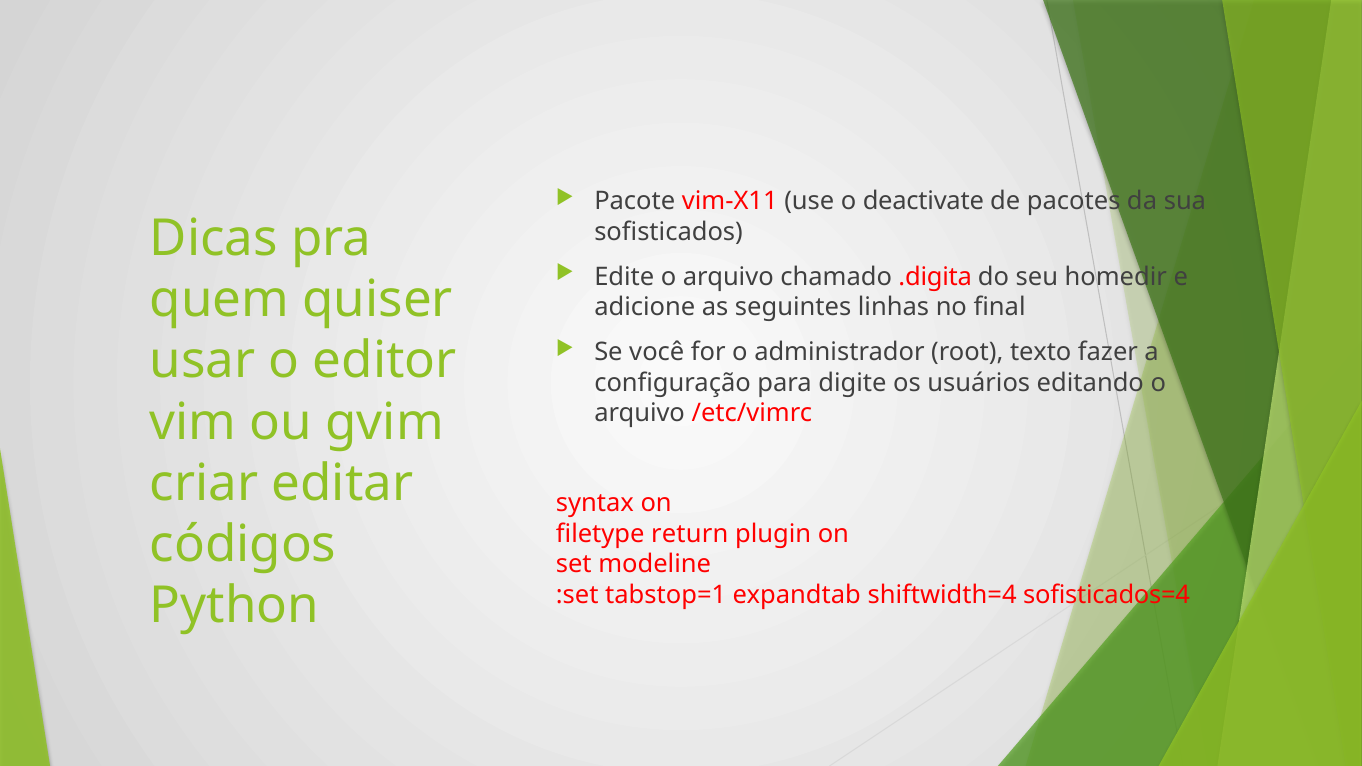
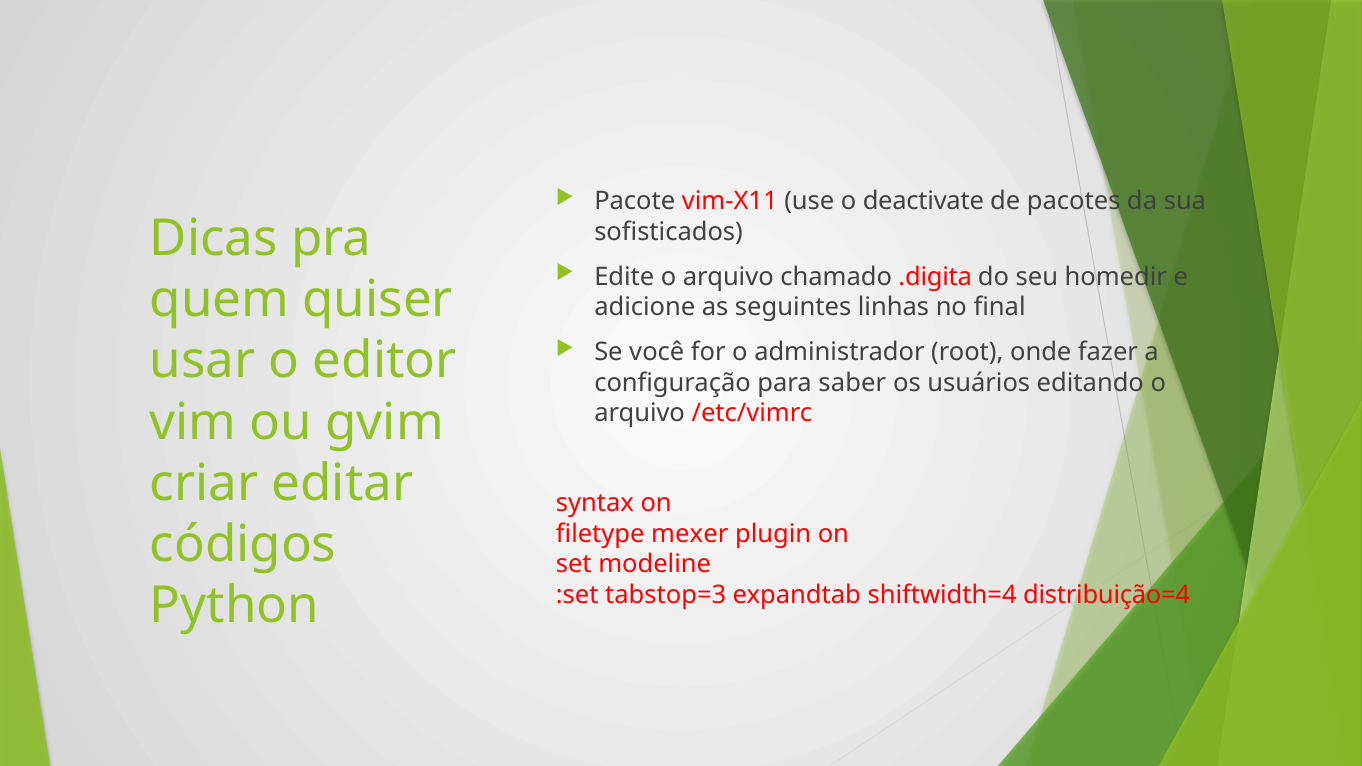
texto: texto -> onde (1041, 352)
digite: digite -> saber (852, 383)
return: return -> mexer (690, 534)
tabstop=1: tabstop=1 -> tabstop=3 (666, 595)
sofisticados=4: sofisticados=4 -> distribuição=4 (1107, 595)
